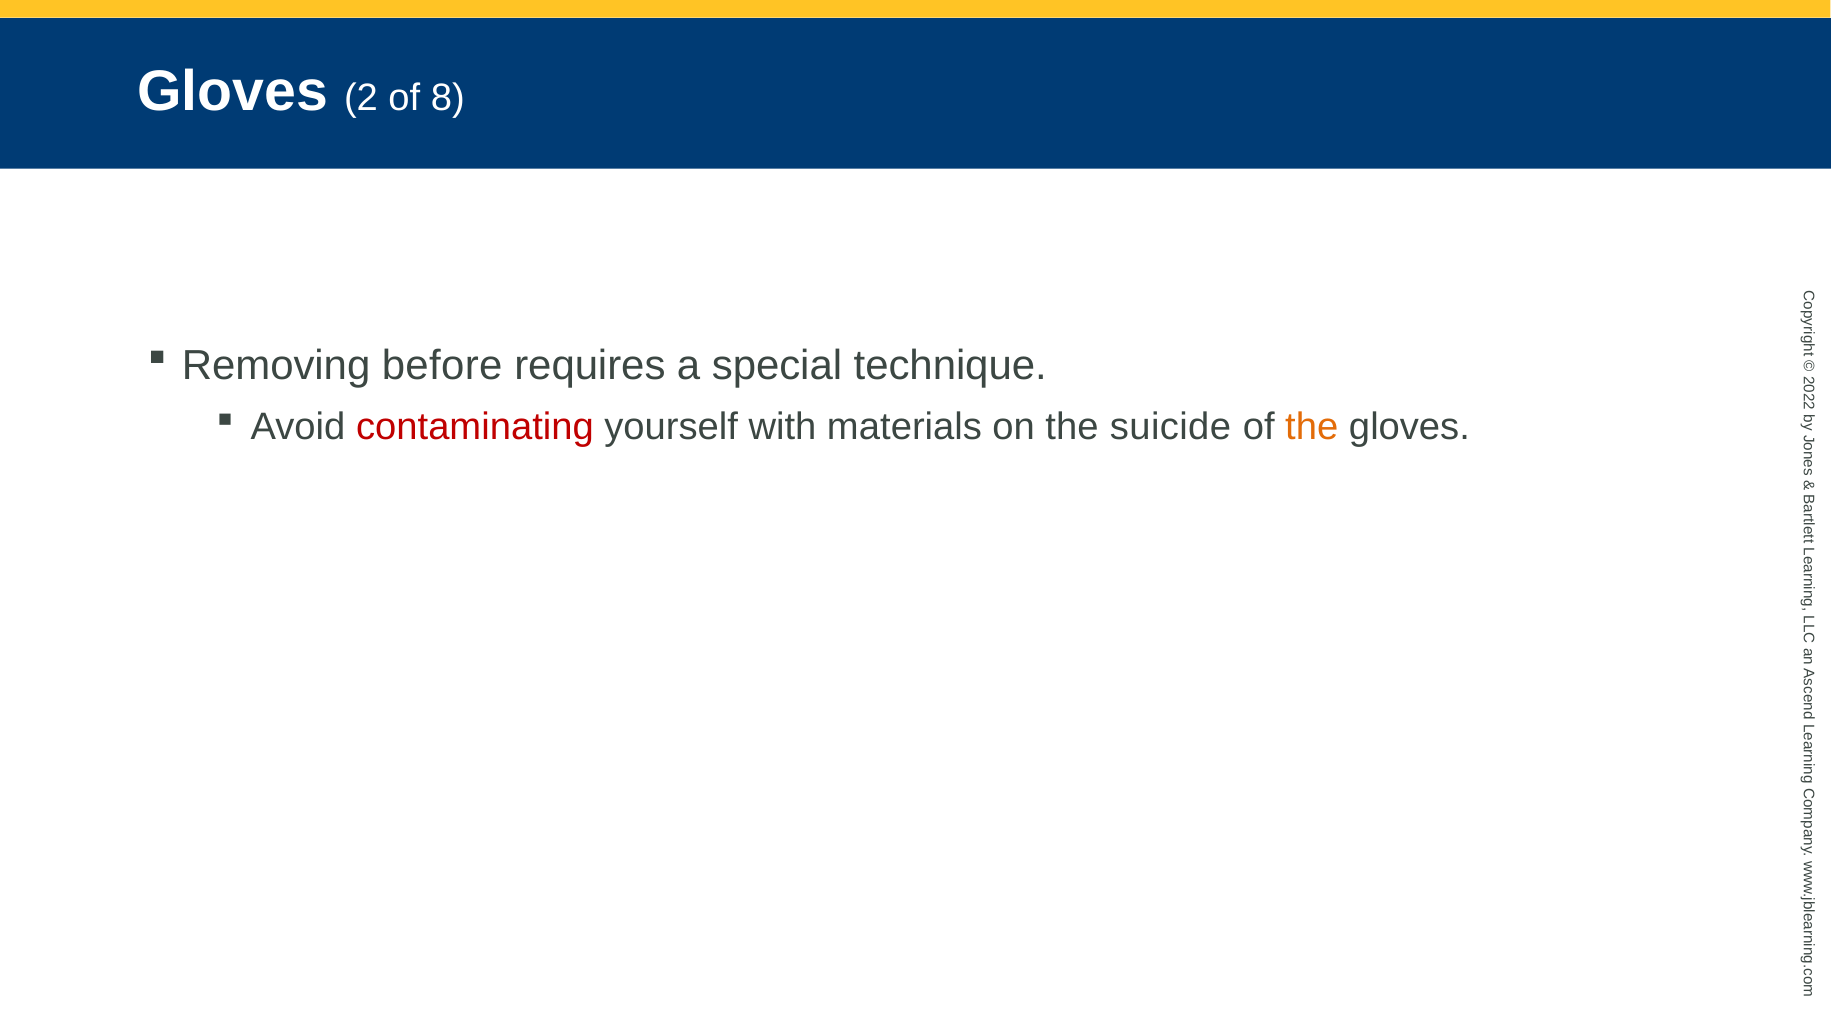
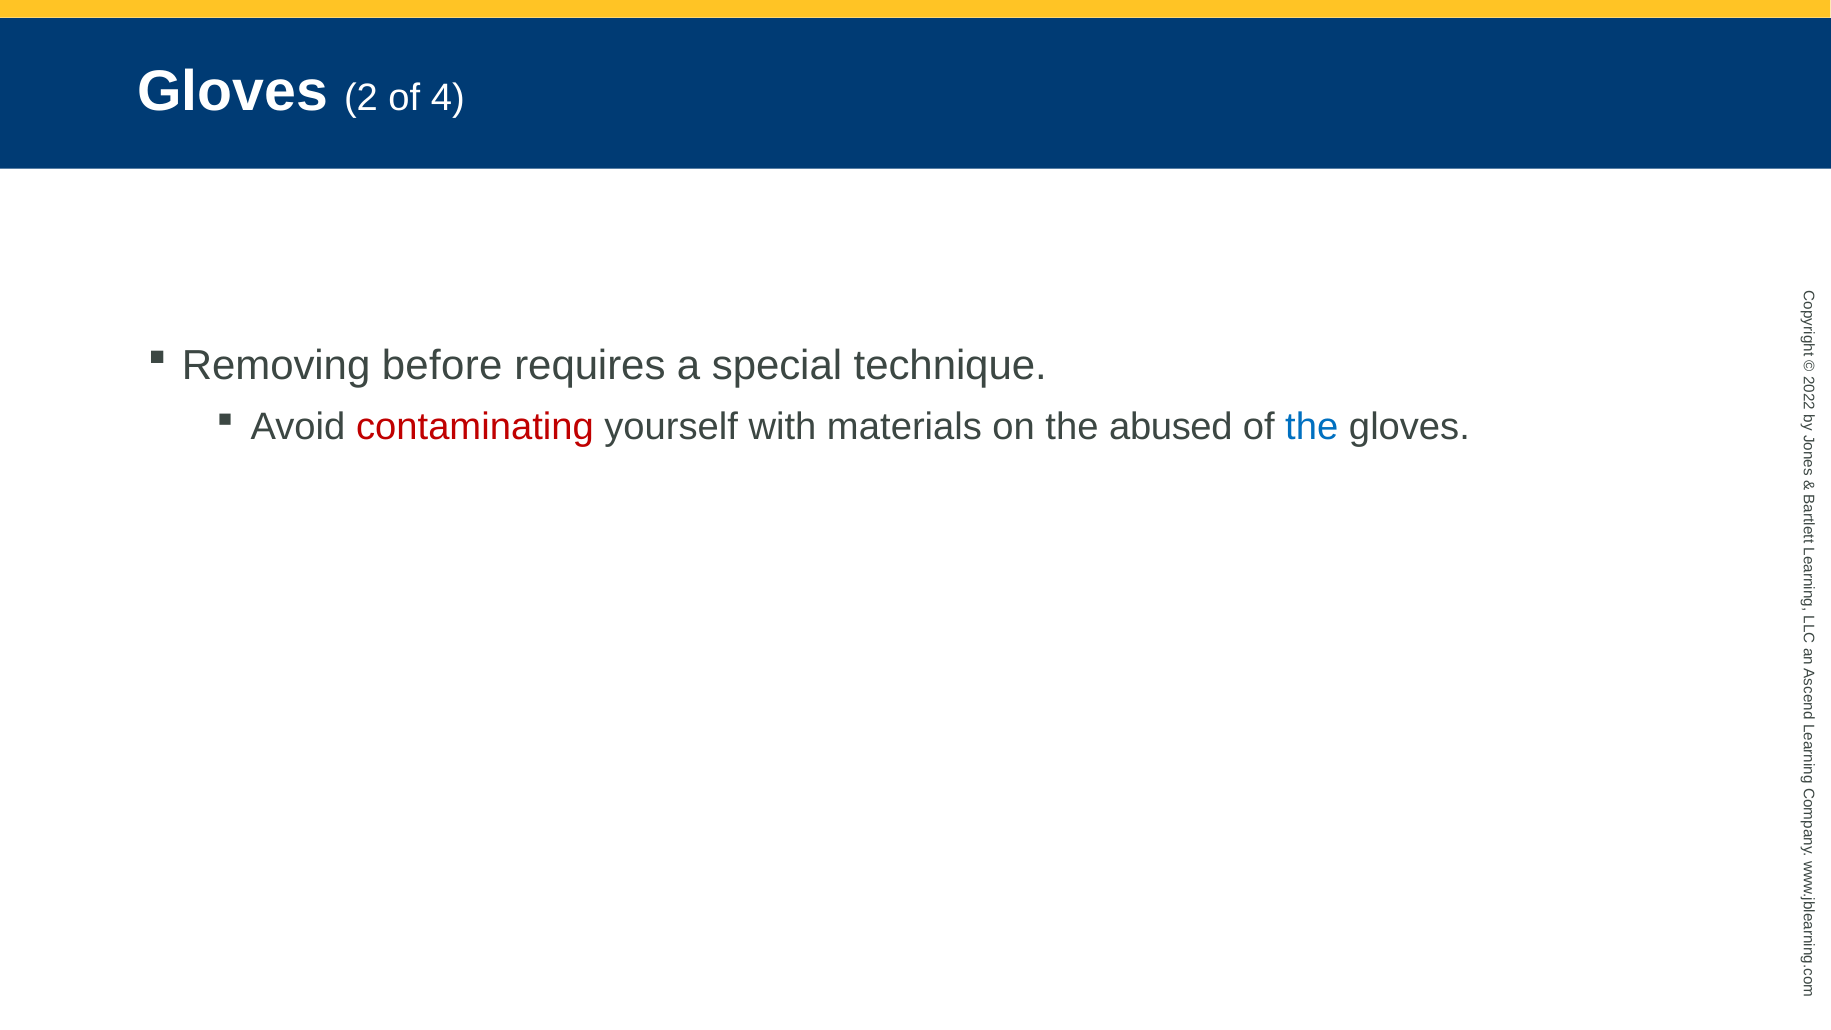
8: 8 -> 4 (448, 98)
suicide: suicide -> abused (1171, 427)
the colour: orange -> blue (1312, 427)
